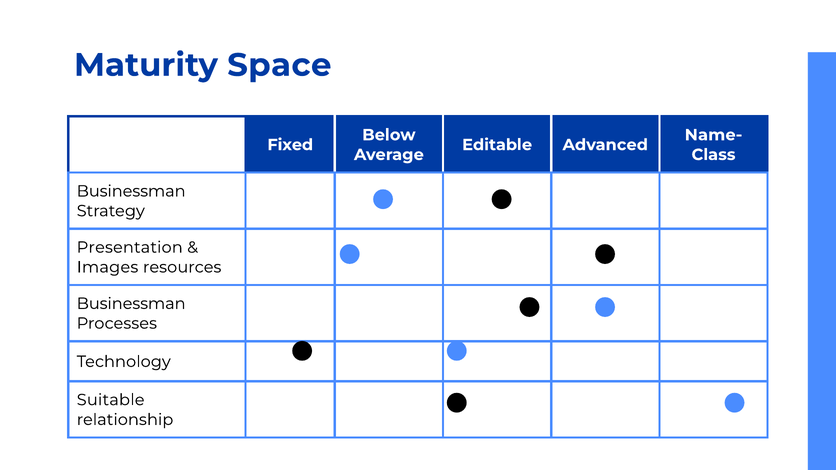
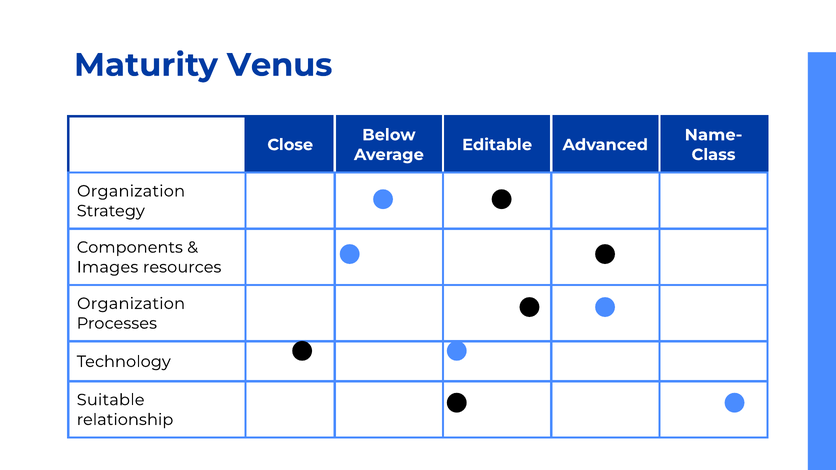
Space: Space -> Venus (280, 65)
Fixed: Fixed -> Close (290, 145)
Businessman: Businessman -> Organization (131, 191)
Presentation: Presentation -> Components (130, 248)
Businessman: Businessman -> Organization (131, 304)
